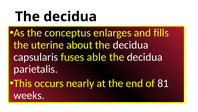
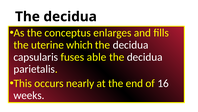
about: about -> which (79, 45)
81: 81 -> 16 (163, 83)
